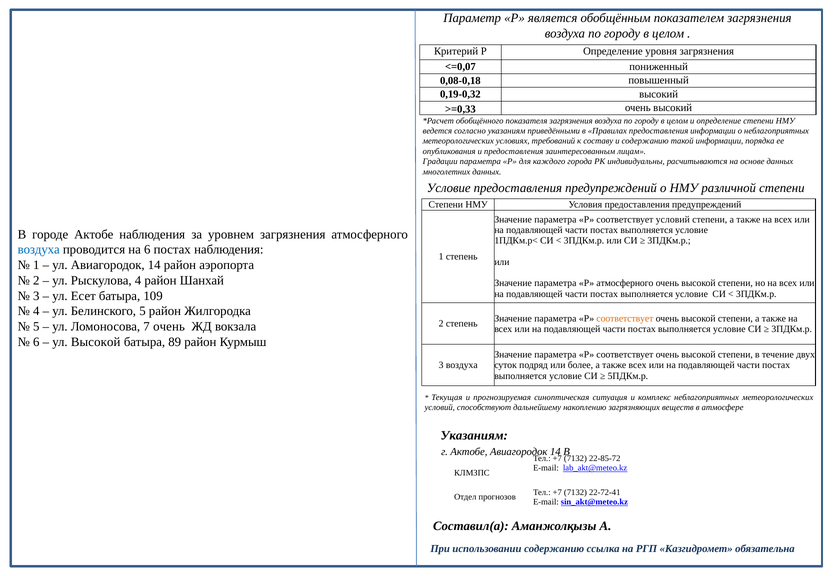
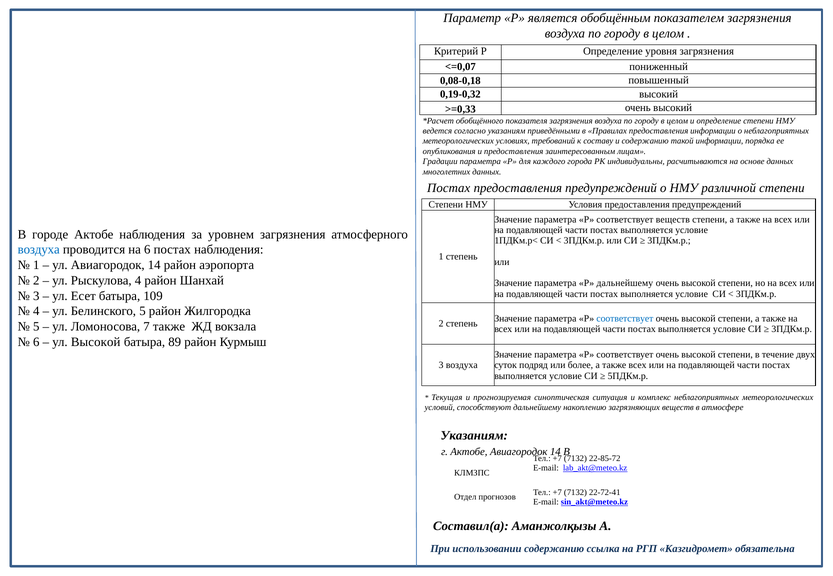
Условие: Условие -> Постах (449, 188)
соответствует условий: условий -> веществ (673, 220)
Р атмосферного: атмосферного -> дальнейшему (625, 284)
соответствует colour: orange -> blue (625, 319)
7 очень: очень -> также (169, 327)
